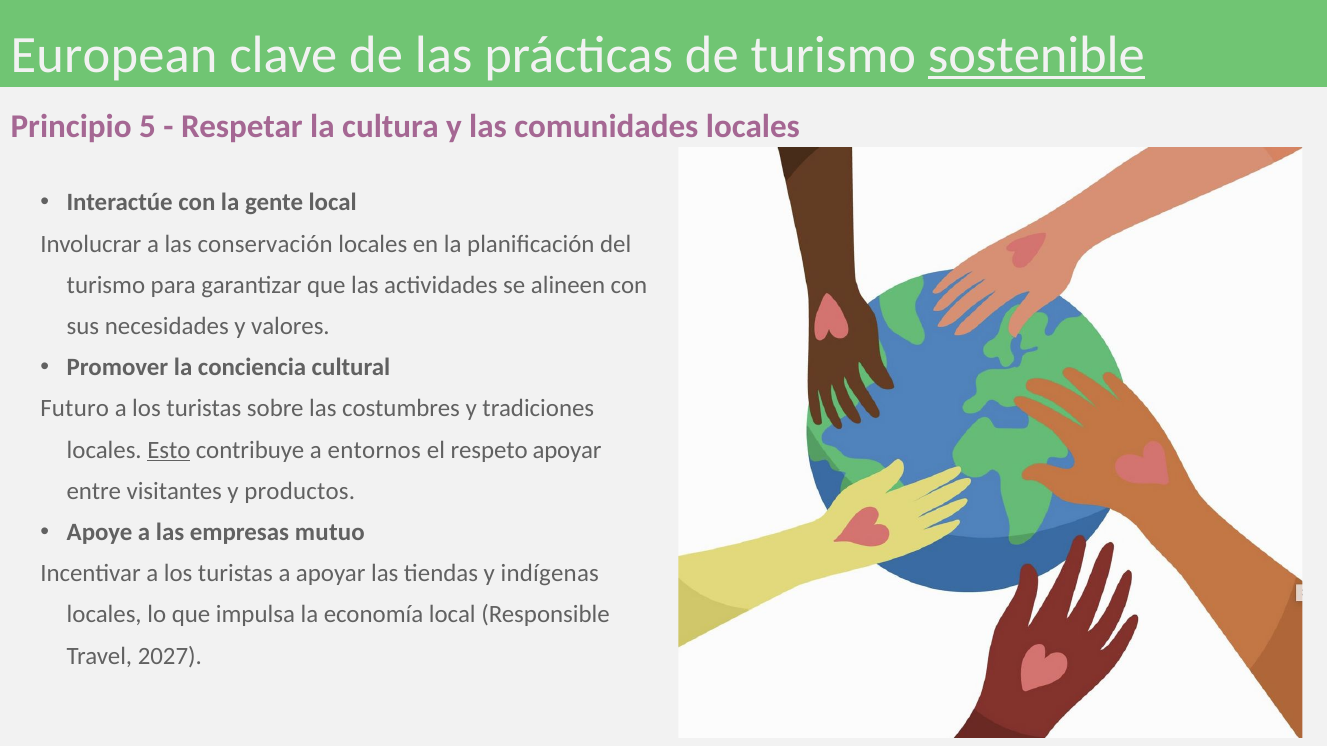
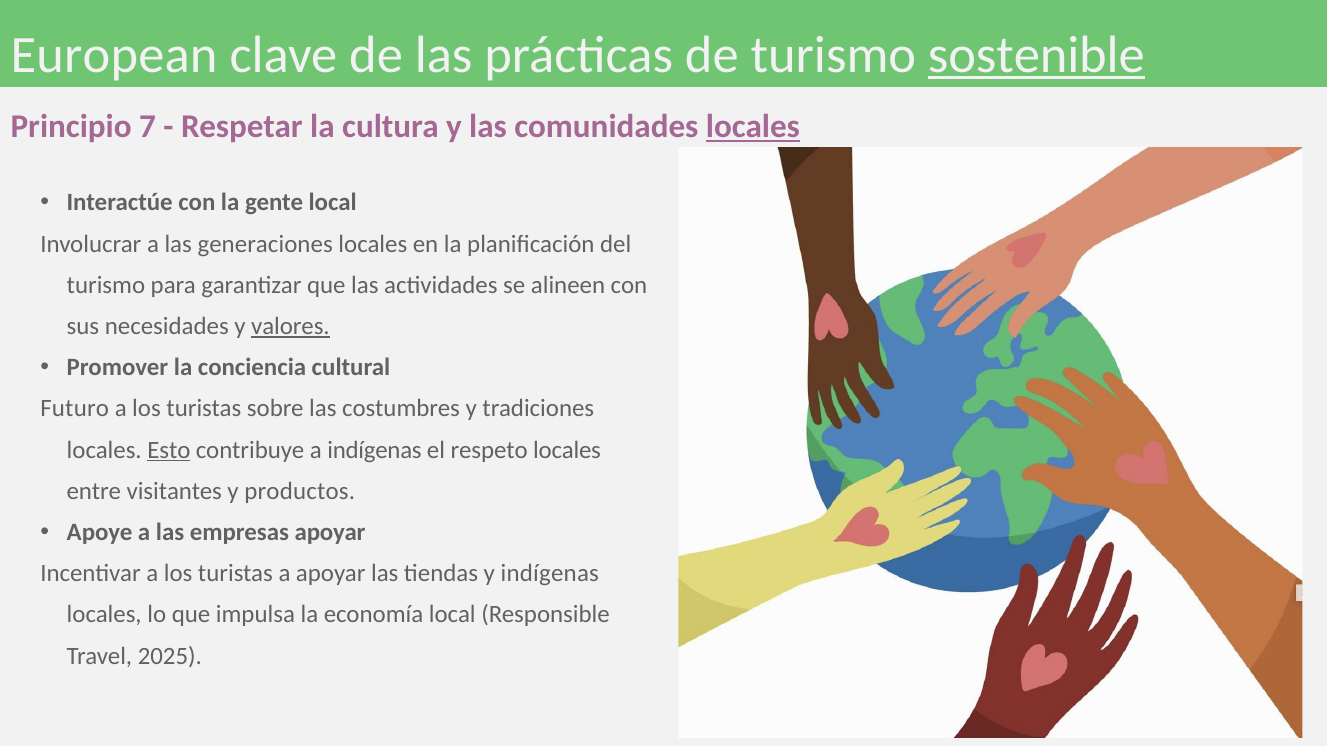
5: 5 -> 7 (147, 126)
locales underline: none -> present (753, 126)
conservación: conservación -> generaciones (265, 244)
valores underline: none -> present (290, 326)
a entornos: entornos -> indígenas (374, 450)
respeto apoyar: apoyar -> locales (567, 450)
empresas mutuo: mutuo -> apoyar (330, 533)
2027: 2027 -> 2025 (170, 656)
